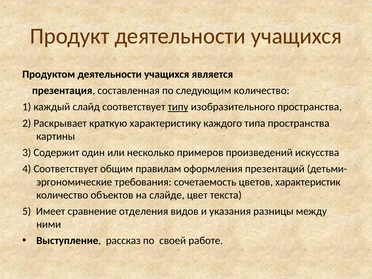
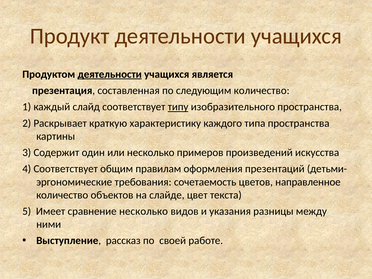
деятельности underline: none -> present (110, 74)
характеристик: характеристик -> направленное (308, 182)
сравнение отделения: отделения -> несколько (144, 211)
